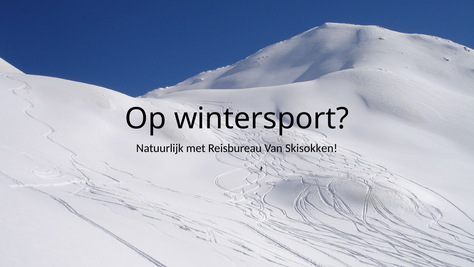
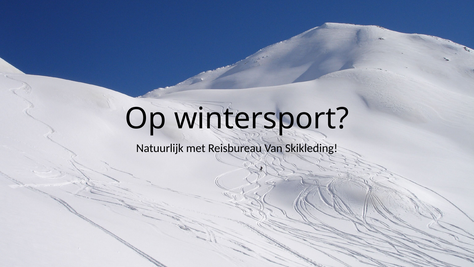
Skisokken: Skisokken -> Skikleding (311, 148)
